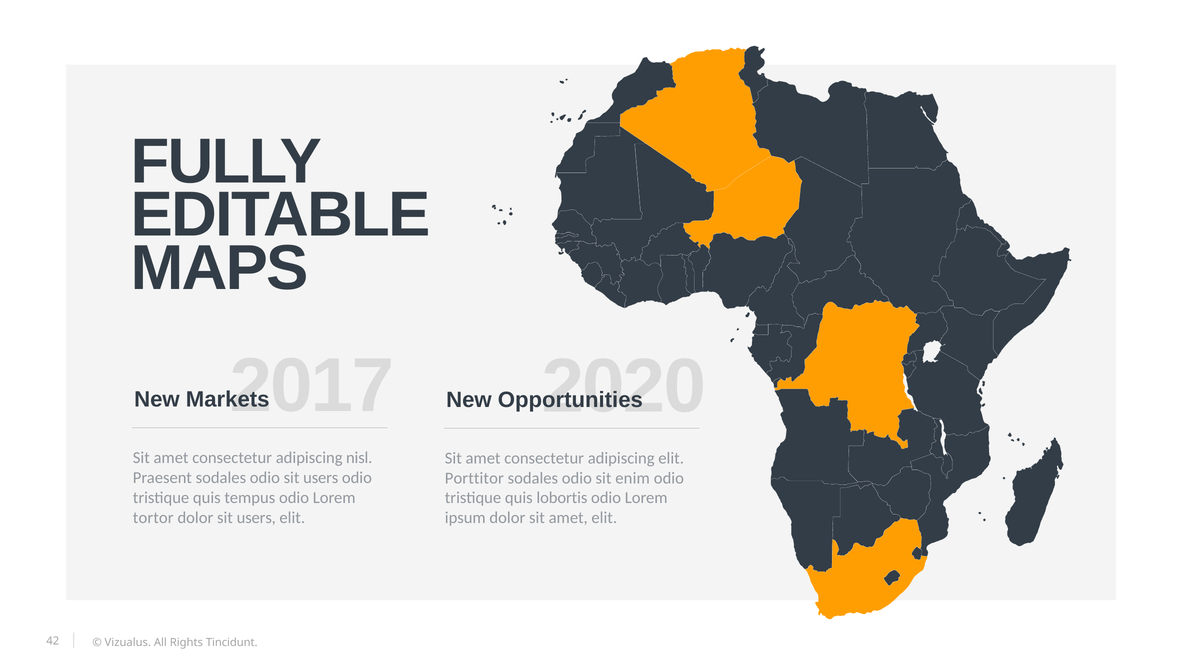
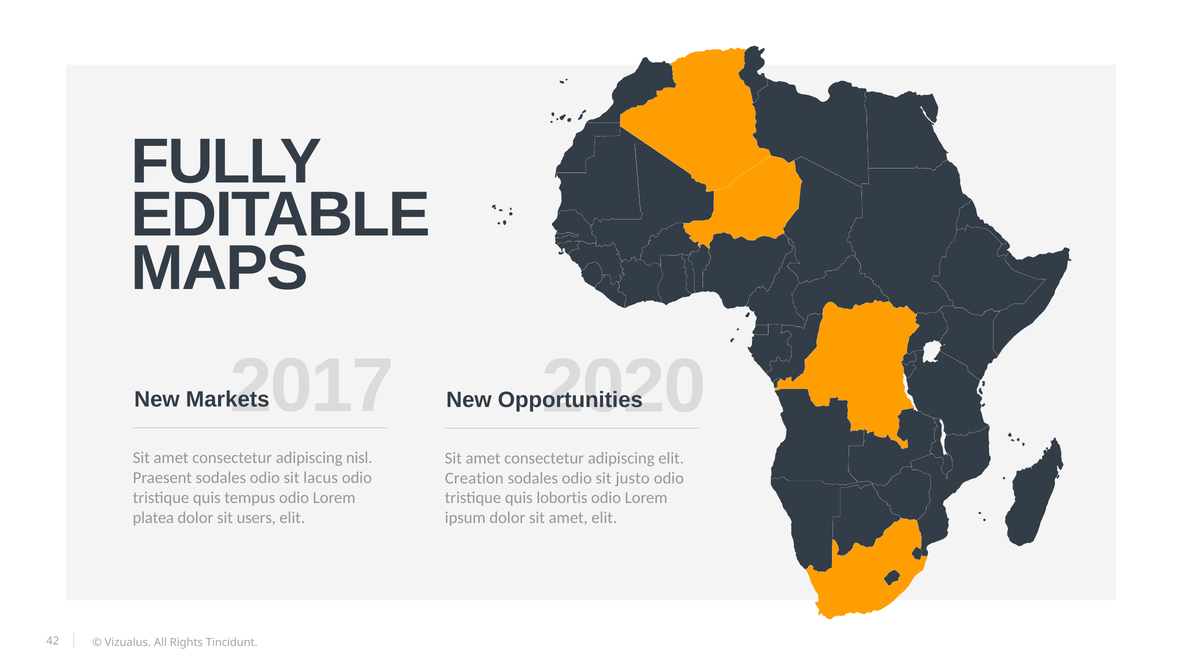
odio sit users: users -> lacus (321, 478)
Porttitor: Porttitor -> Creation (474, 478)
enim: enim -> justo (633, 478)
tortor: tortor -> platea (153, 517)
